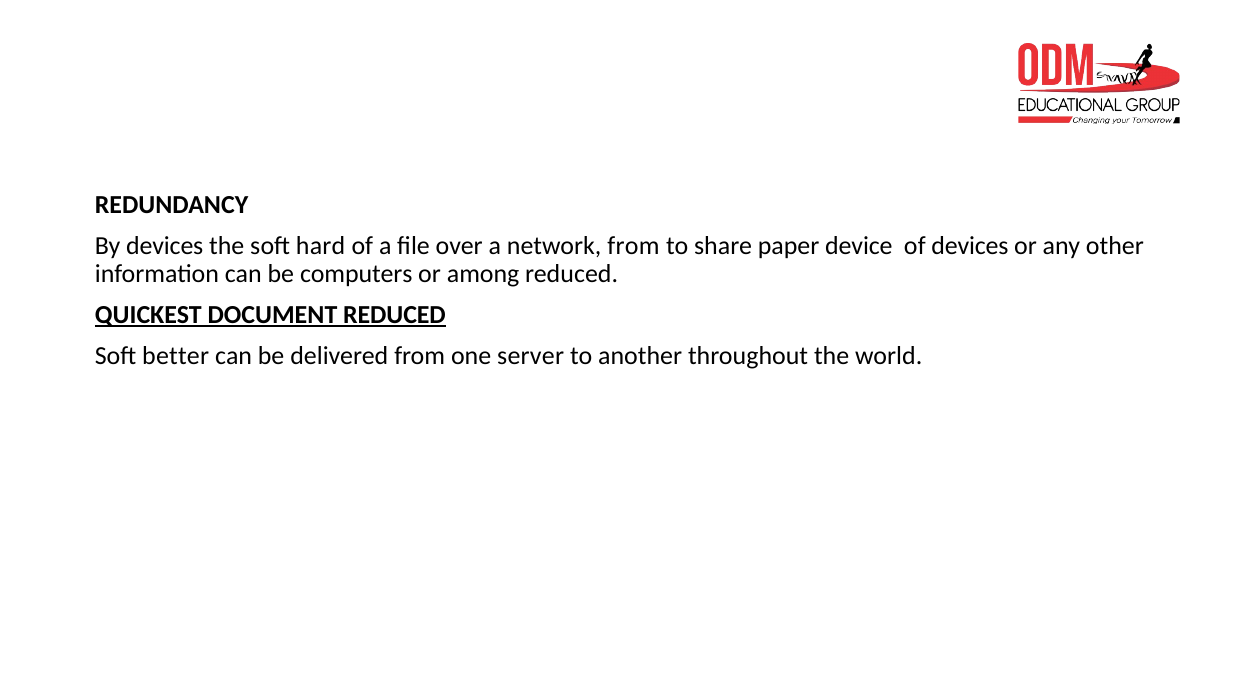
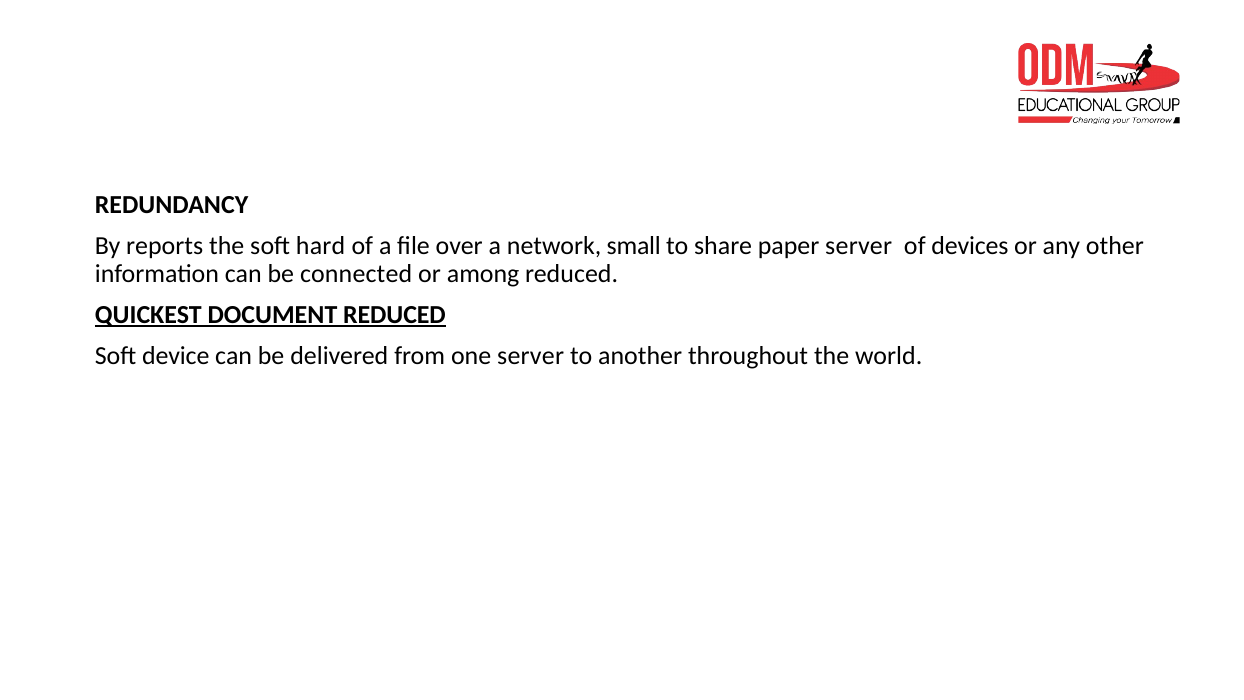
By devices: devices -> reports (165, 246)
network from: from -> small (634, 246)
paper device: device -> server (859, 246)
computers: computers -> connected (356, 274)
better: better -> device (176, 356)
